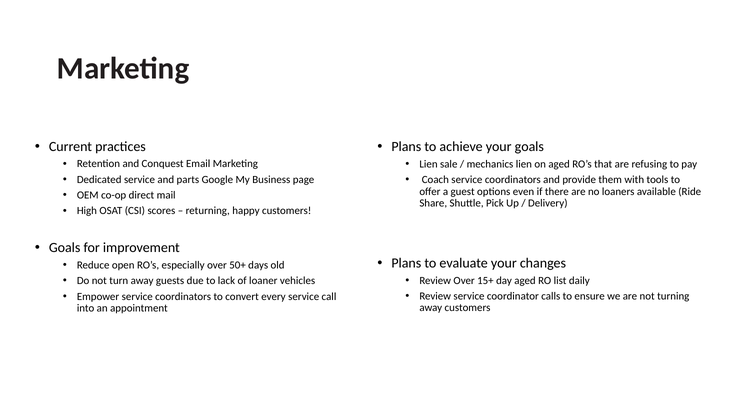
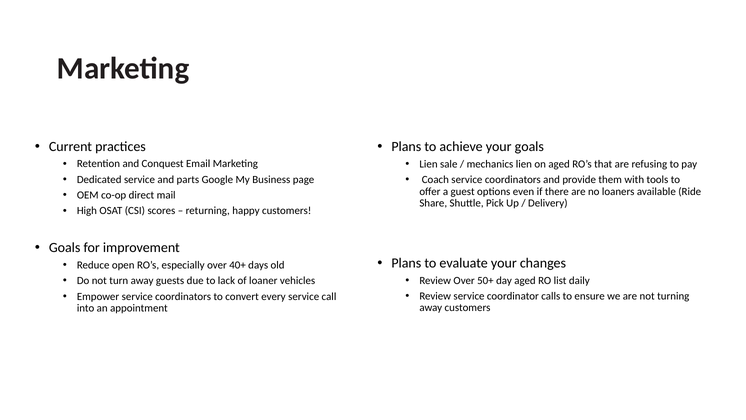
50+: 50+ -> 40+ (238, 265)
15+: 15+ -> 50+ (485, 280)
